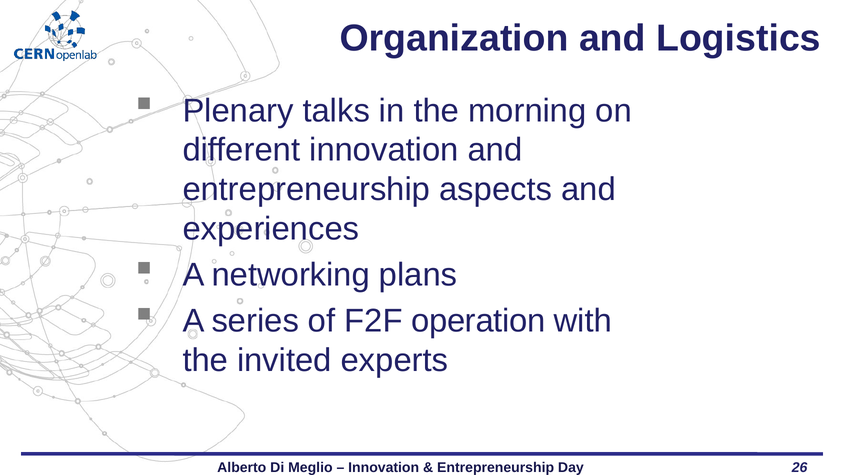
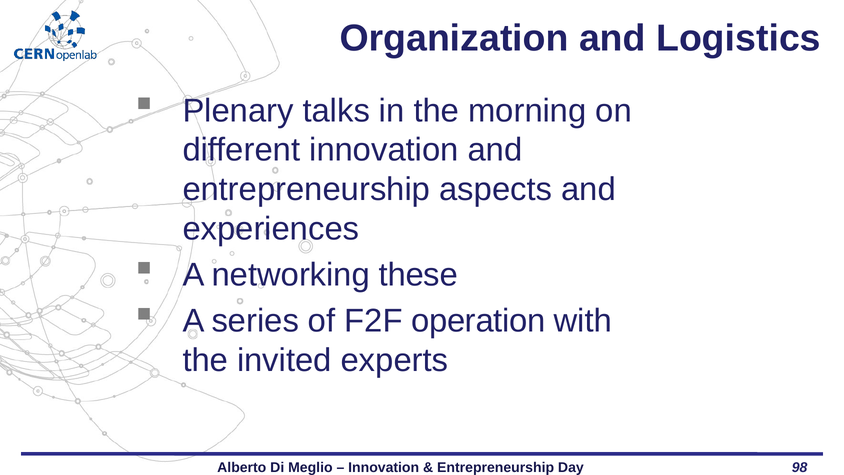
plans: plans -> these (418, 275)
26: 26 -> 98 (800, 467)
